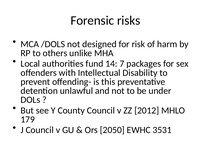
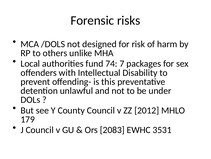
14: 14 -> 74 (111, 63)
2050: 2050 -> 2083 (112, 129)
